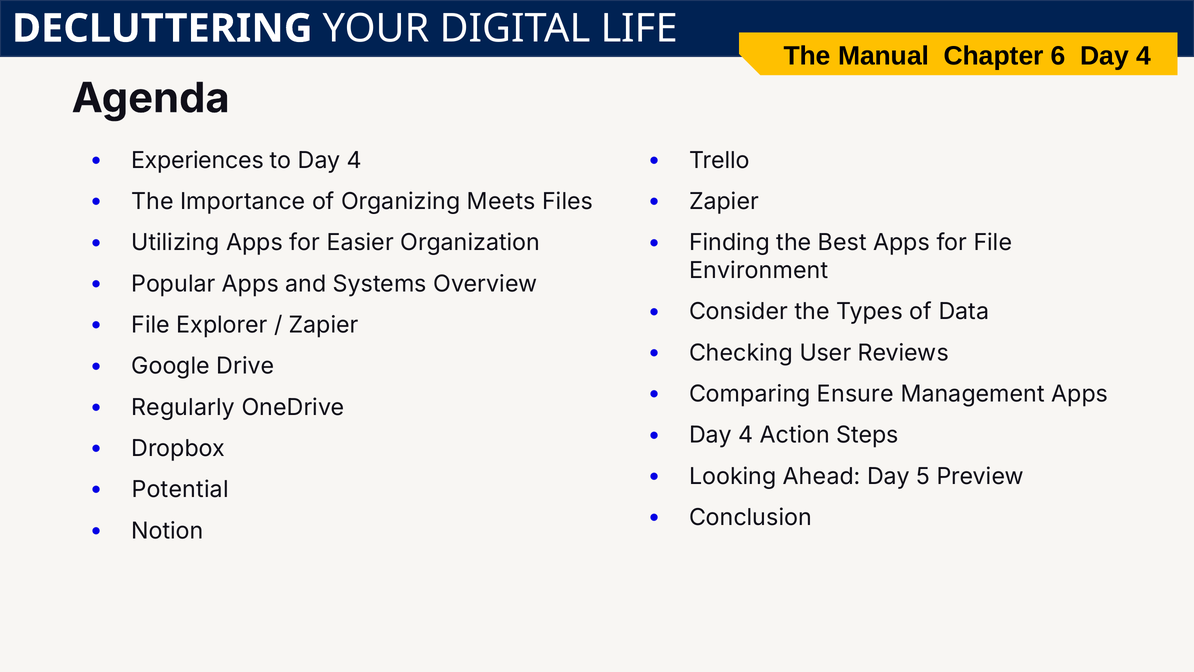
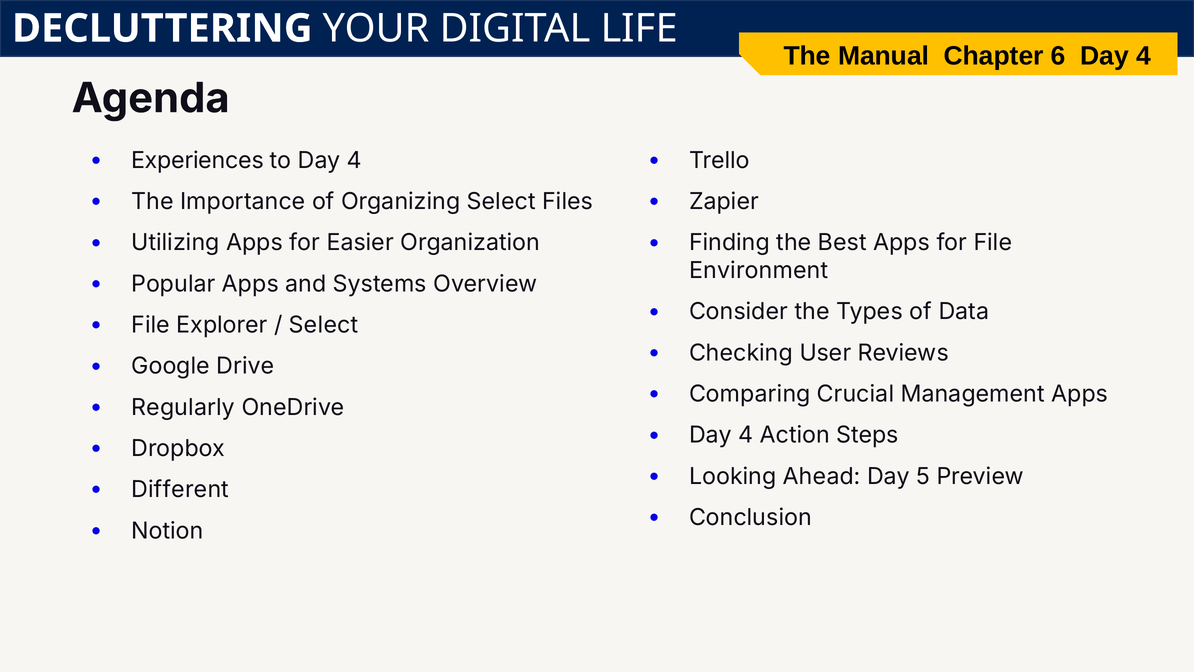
Organizing Meets: Meets -> Select (501, 202)
Zapier: Zapier -> Select (324, 325)
Ensure: Ensure -> Crucial (855, 394)
Potential: Potential -> Different (180, 489)
